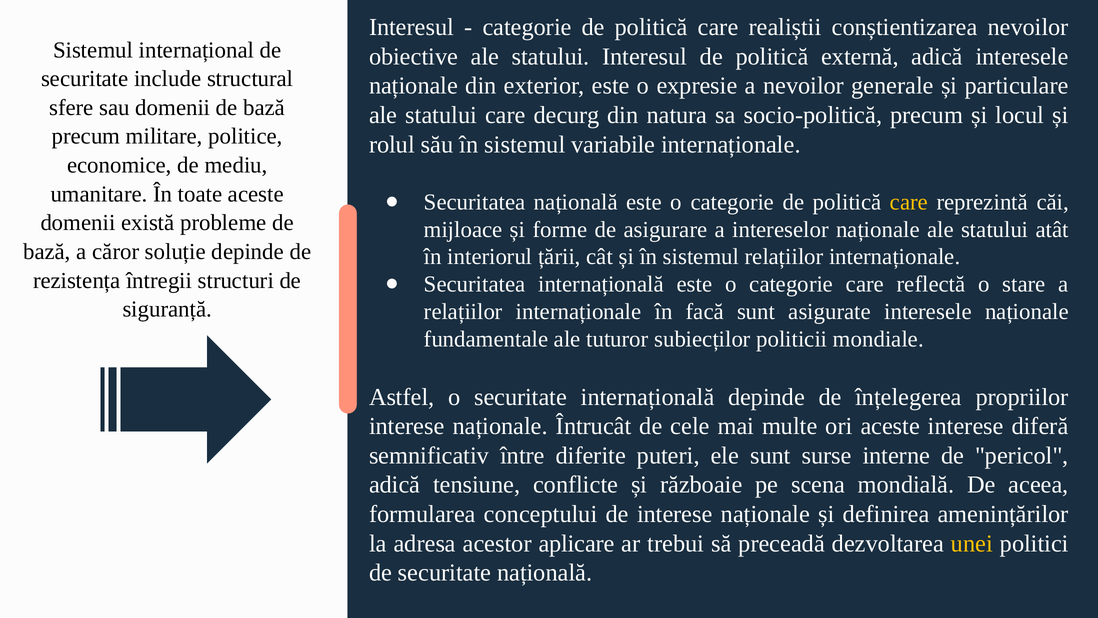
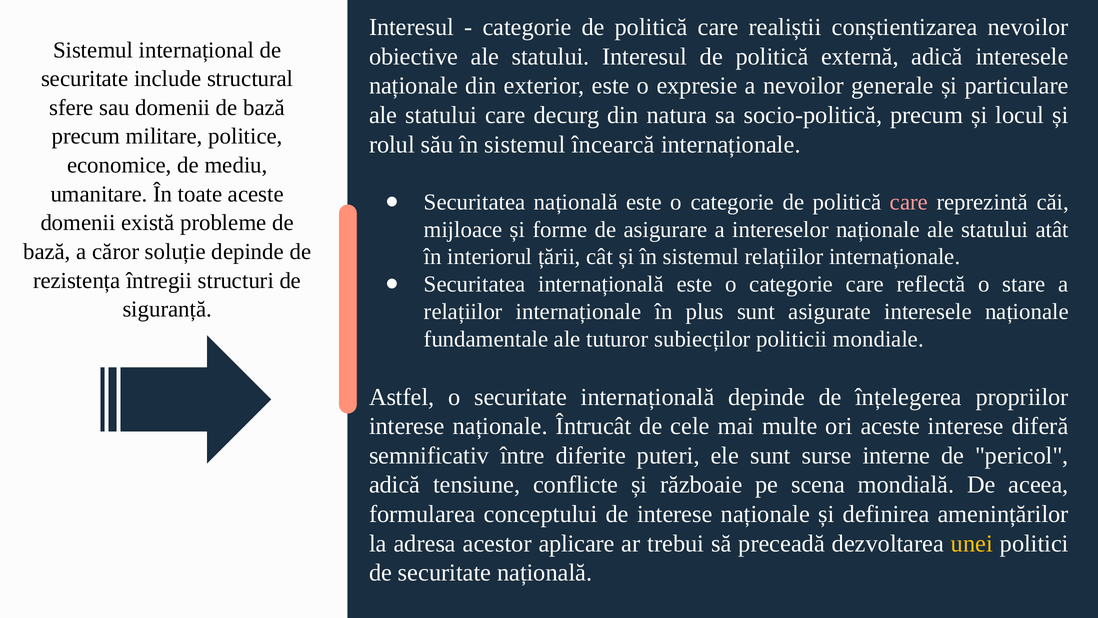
variabile: variabile -> încearcă (613, 144)
care colour: yellow -> pink (909, 202)
facă: facă -> plus (705, 312)
